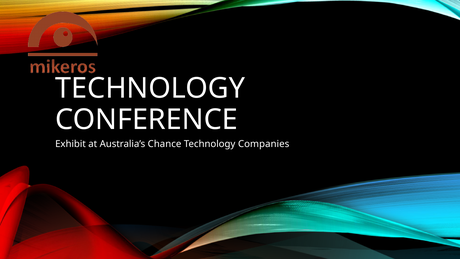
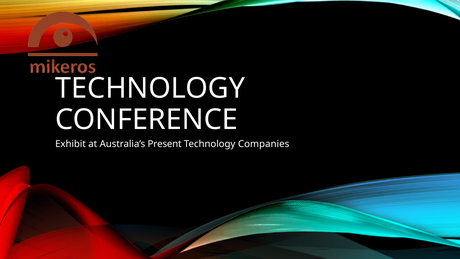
Chance: Chance -> Present (165, 144)
